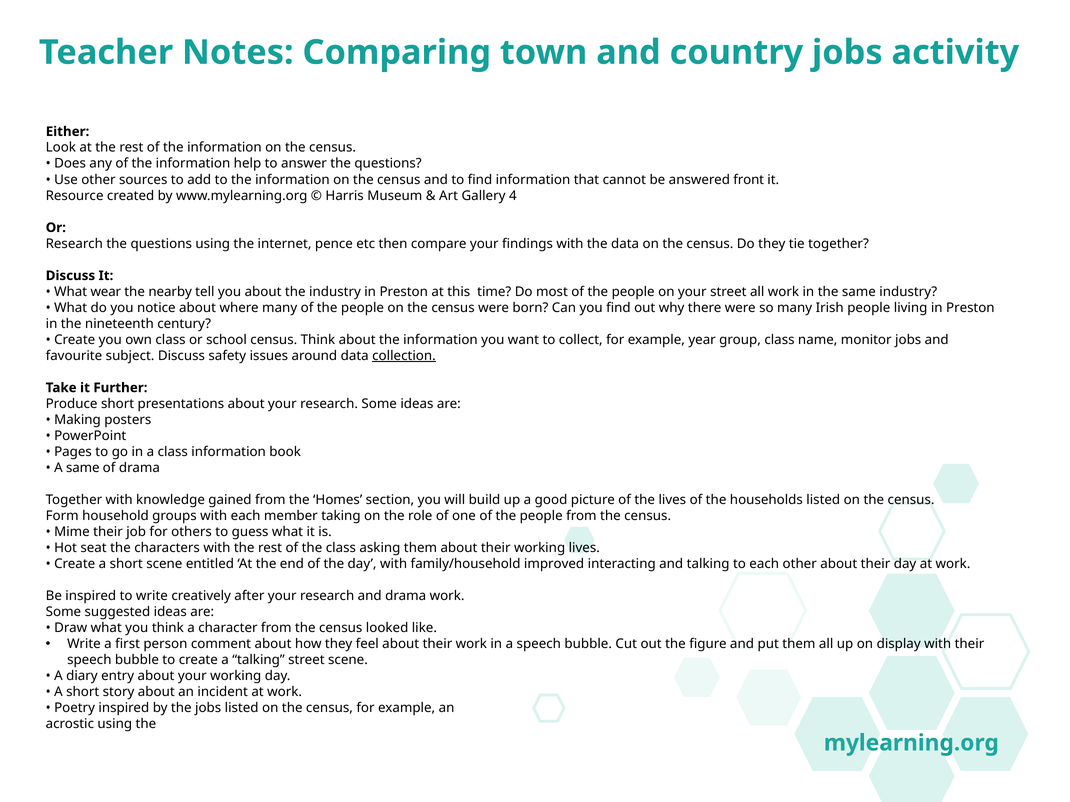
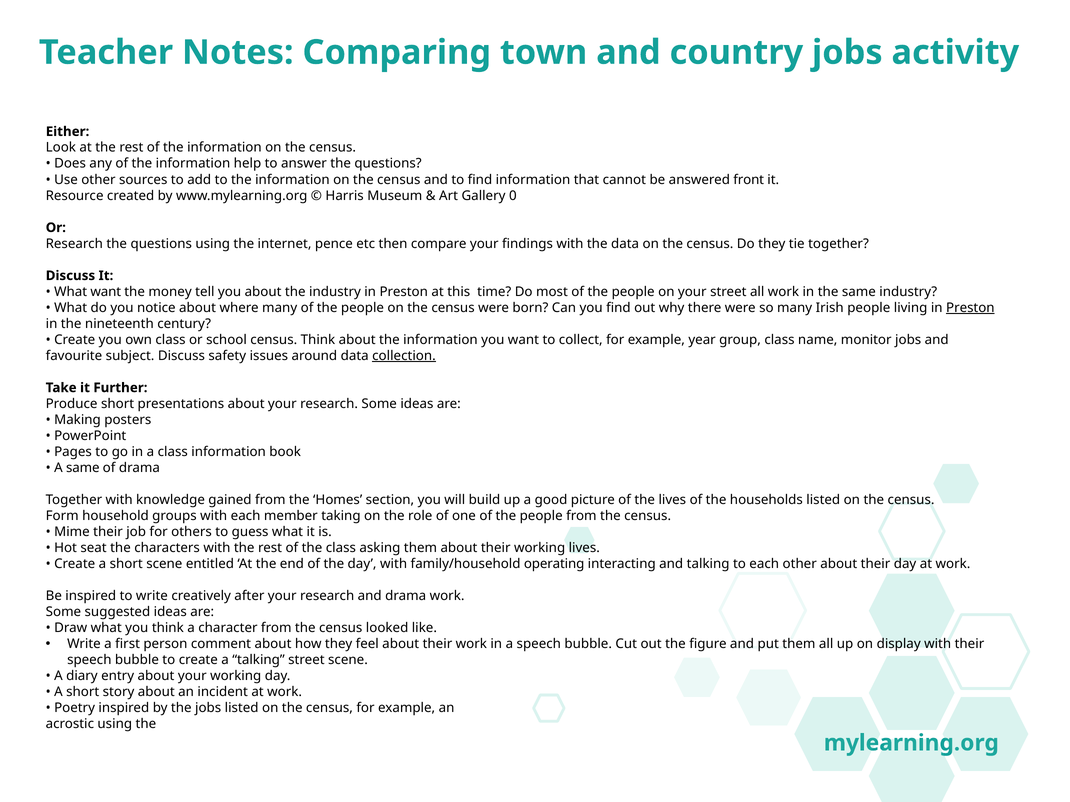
4: 4 -> 0 (513, 196)
What wear: wear -> want (106, 292)
nearby: nearby -> money (170, 292)
Preston underline: none -> present (970, 308)
improved: improved -> operating (554, 564)
